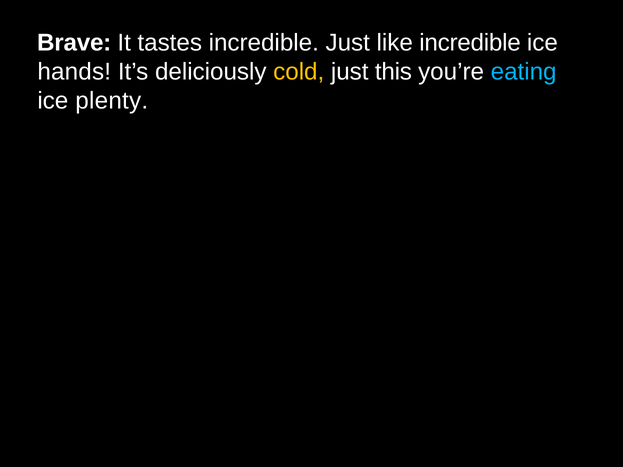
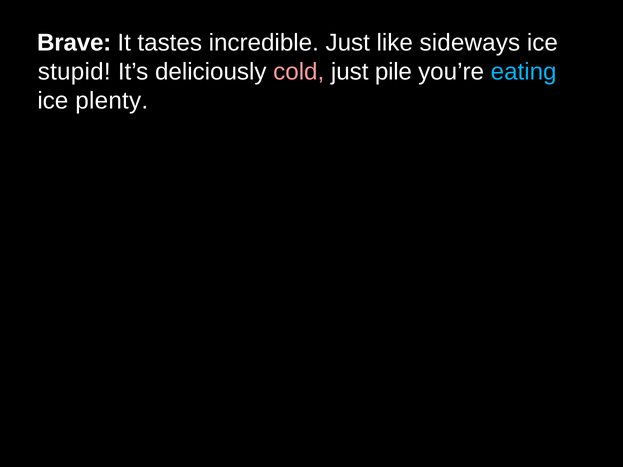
like incredible: incredible -> sideways (470, 43)
hands: hands -> stupid (74, 72)
cold colour: yellow -> pink (299, 72)
this: this -> pile (393, 72)
